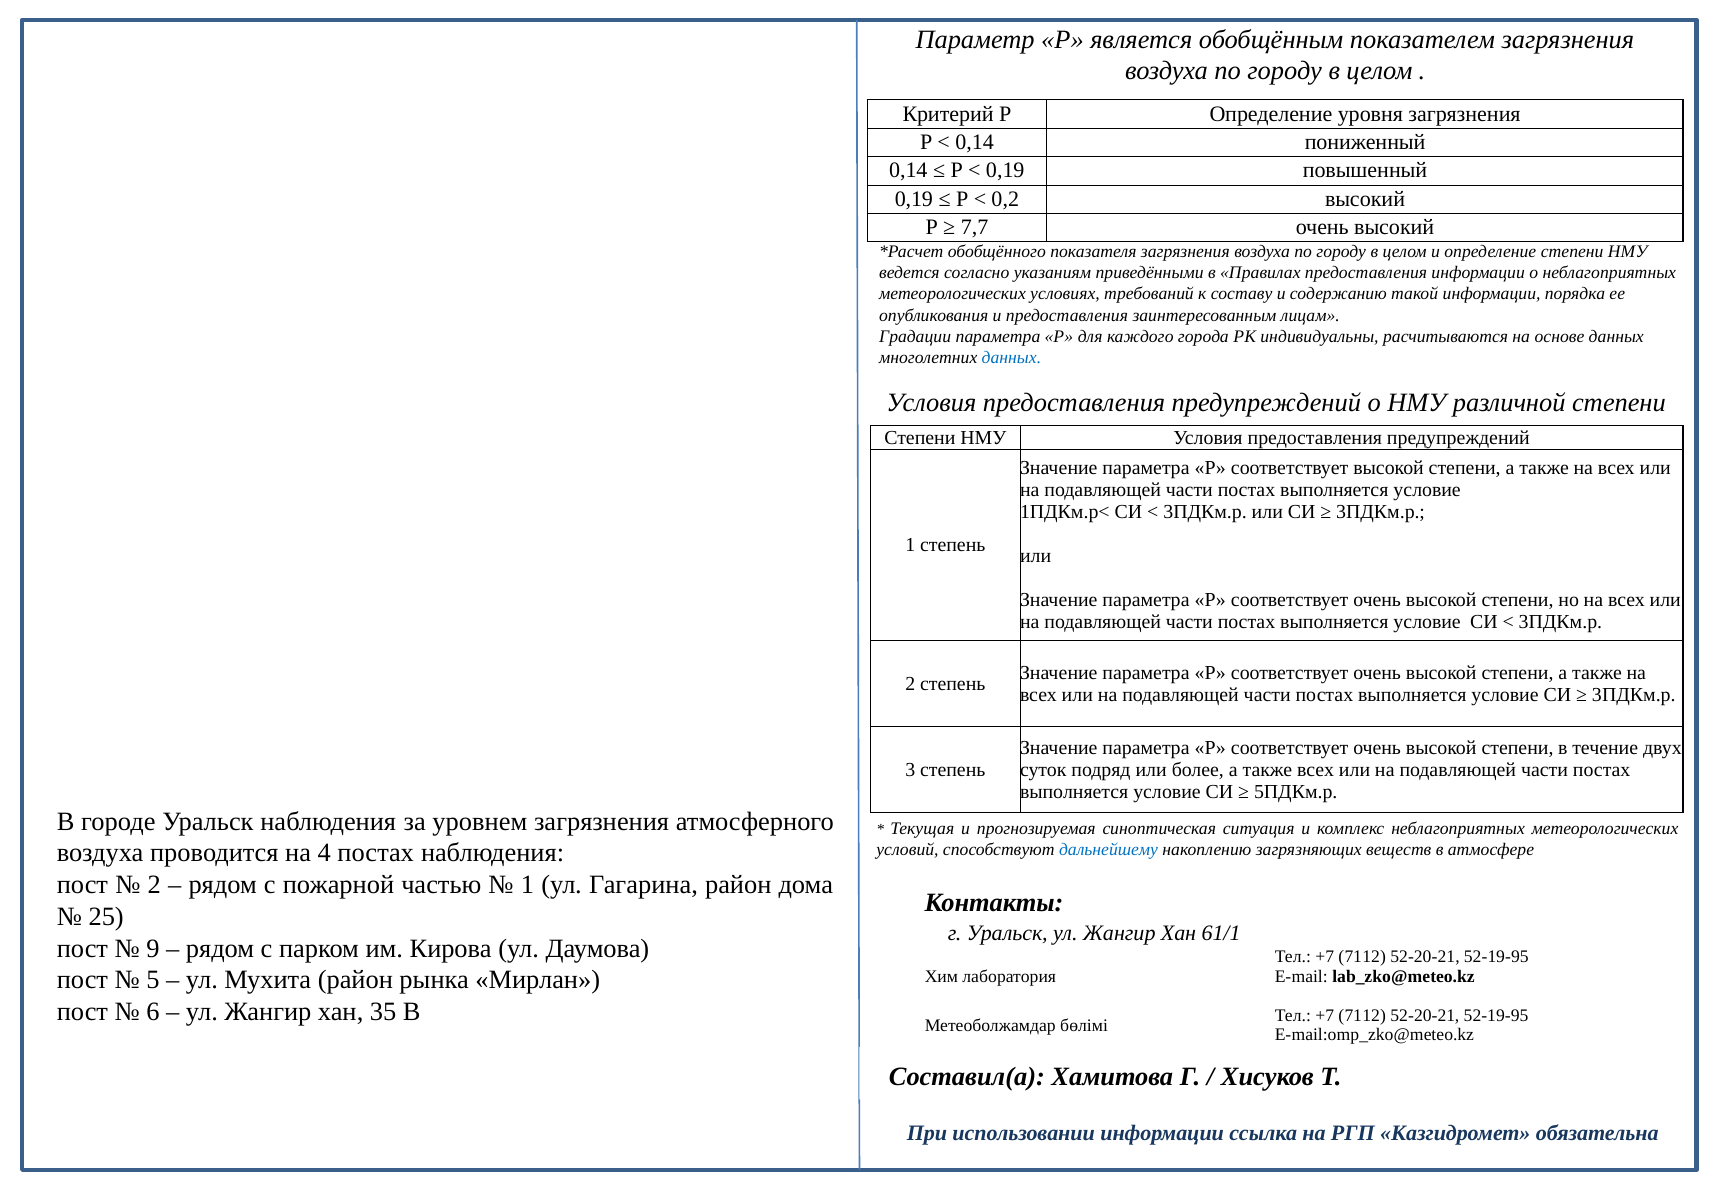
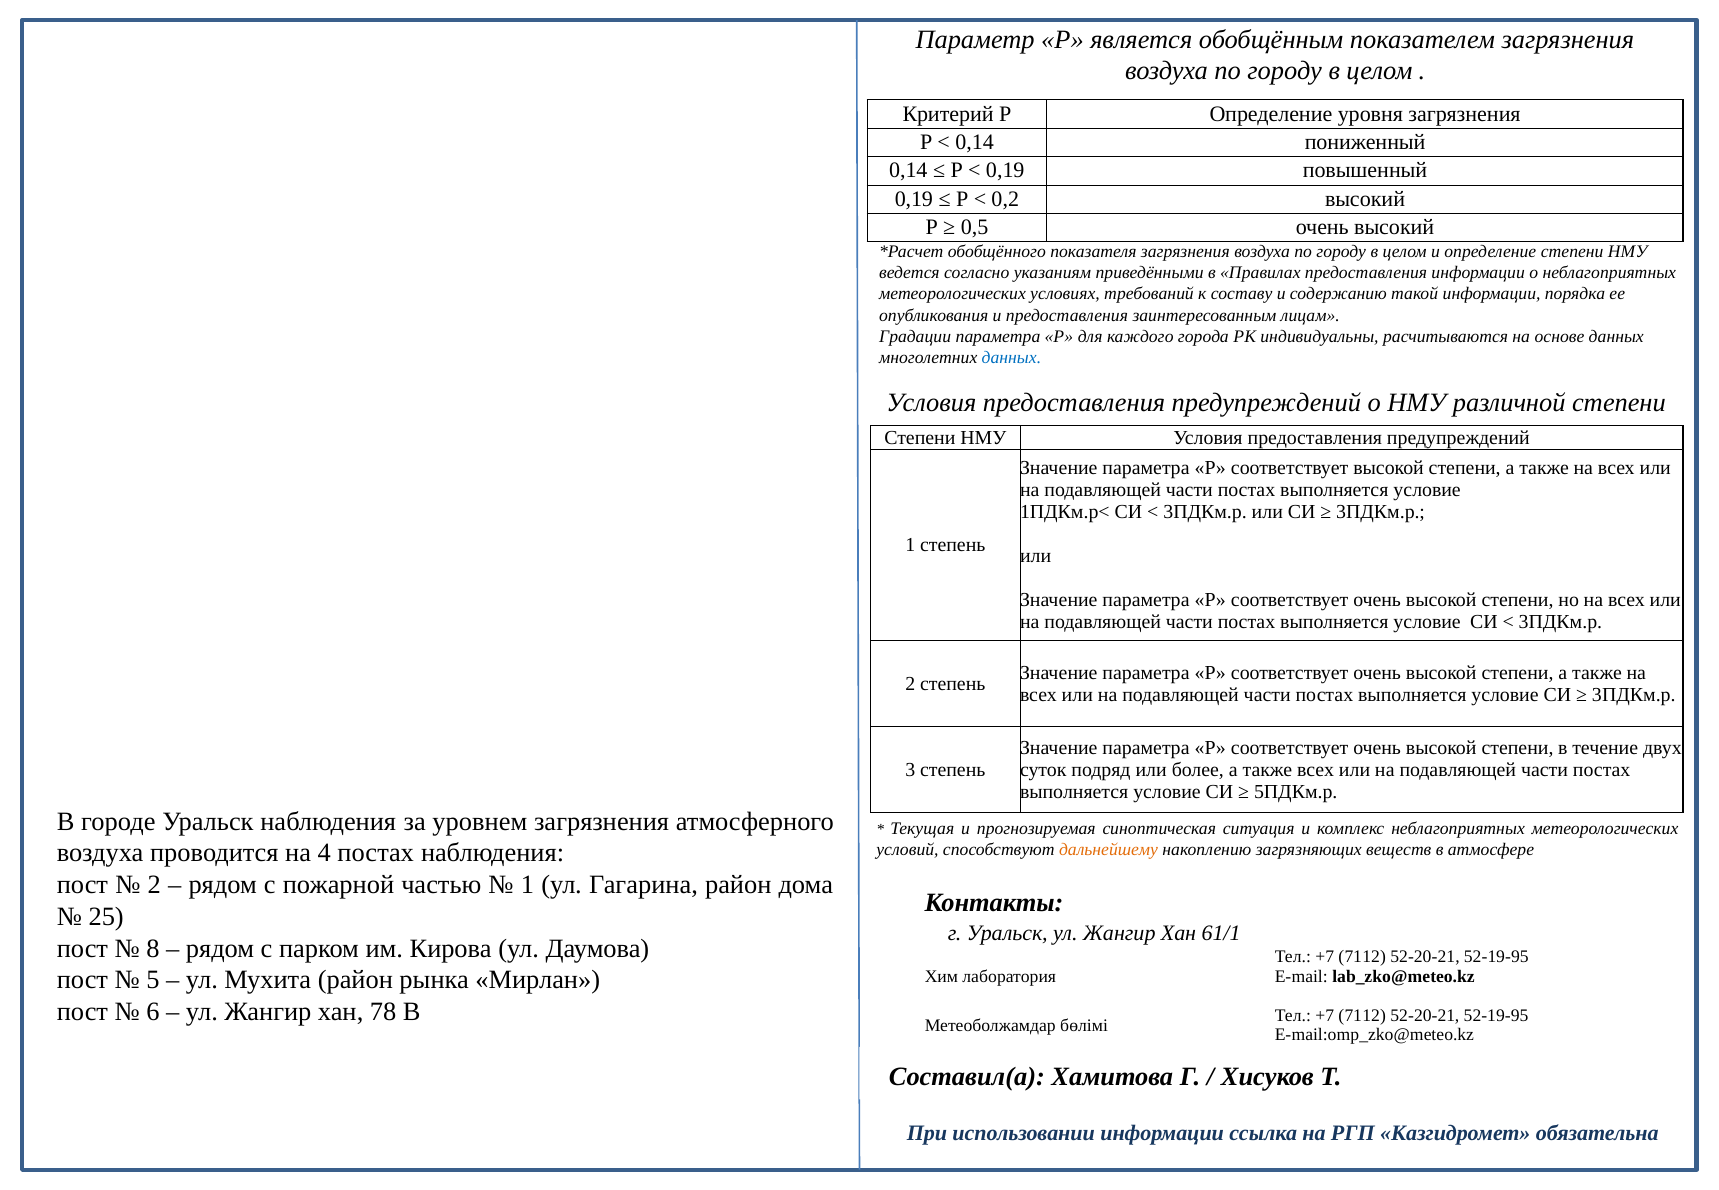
7,7: 7,7 -> 0,5 (975, 227)
дальнейшему colour: blue -> orange (1109, 850)
9: 9 -> 8 (153, 948)
35: 35 -> 78 (383, 1012)
